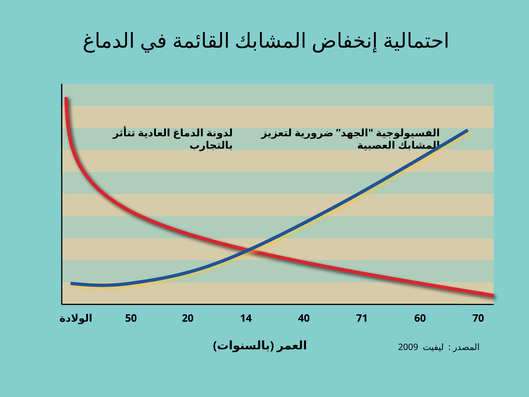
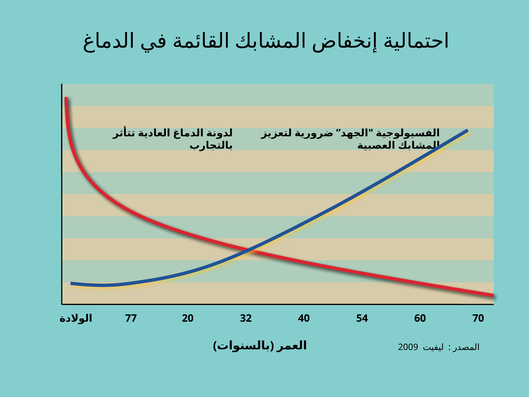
50: 50 -> 77 (131, 318)
14: 14 -> 32 (246, 318)
71: 71 -> 54 (362, 318)
